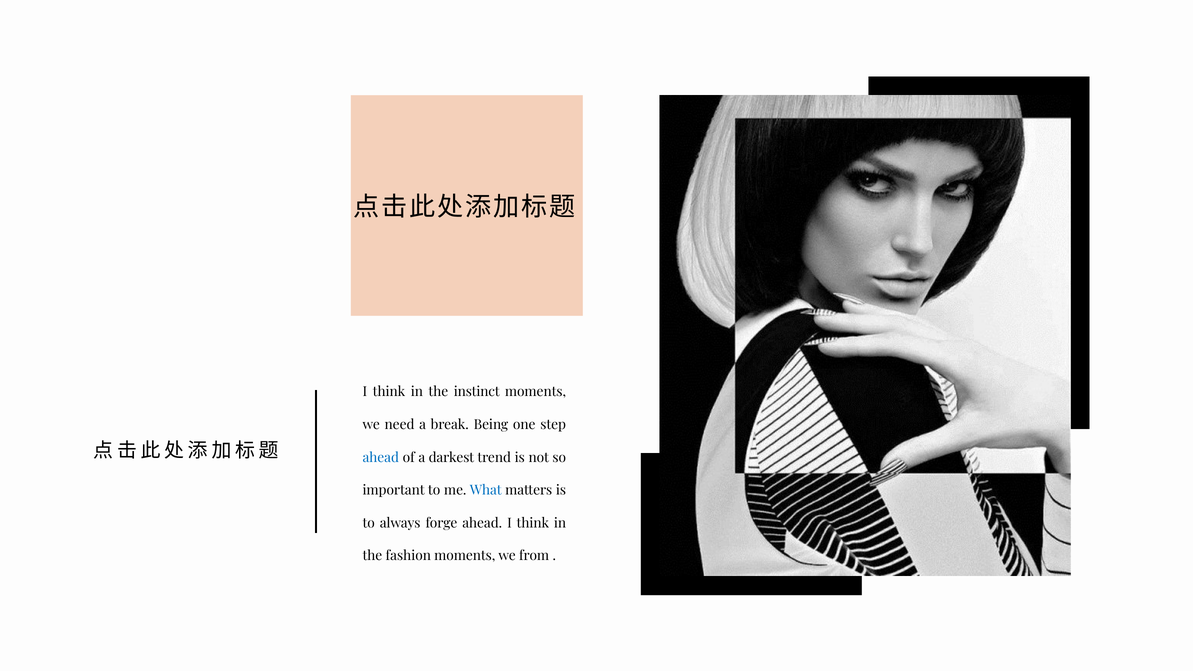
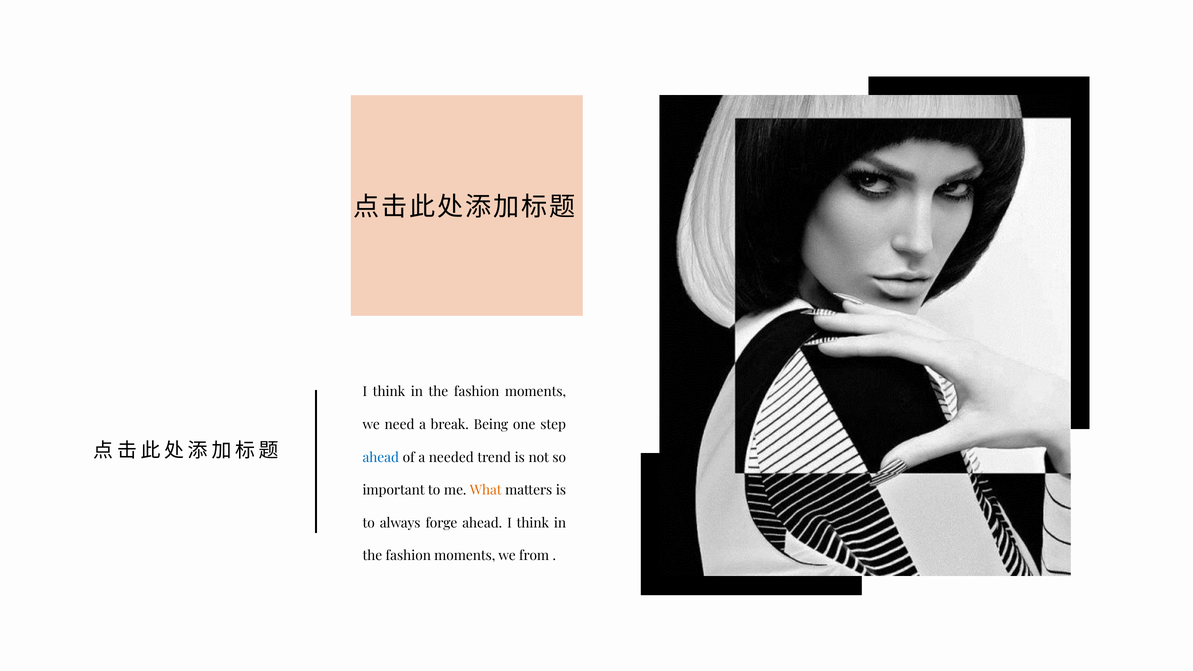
instinct: instinct -> fashion (477, 392)
darkest: darkest -> needed (451, 458)
What colour: blue -> orange (486, 490)
